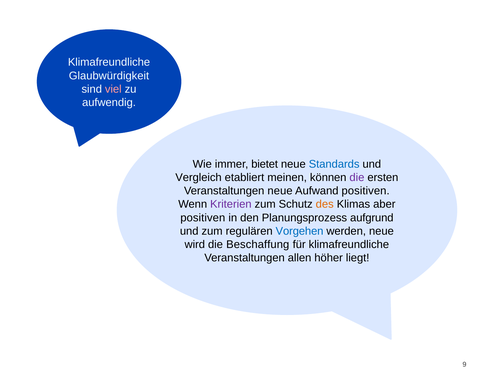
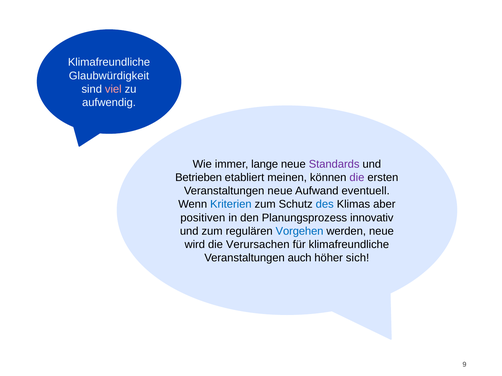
bietet: bietet -> lange (265, 164)
Standards colour: blue -> purple (334, 164)
Vergleich: Vergleich -> Betrieben (199, 178)
Aufwand positiven: positiven -> eventuell (366, 191)
Kriterien colour: purple -> blue (231, 205)
des colour: orange -> blue (325, 205)
aufgrund: aufgrund -> innovativ (372, 218)
Beschaffung: Beschaffung -> Verursachen (258, 245)
allen: allen -> auch (300, 258)
liegt: liegt -> sich (358, 258)
